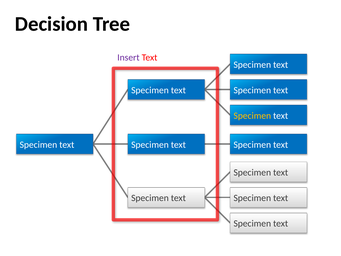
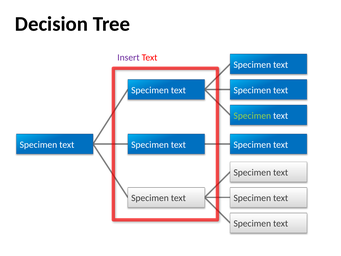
Specimen colour: yellow -> light green (252, 116)
